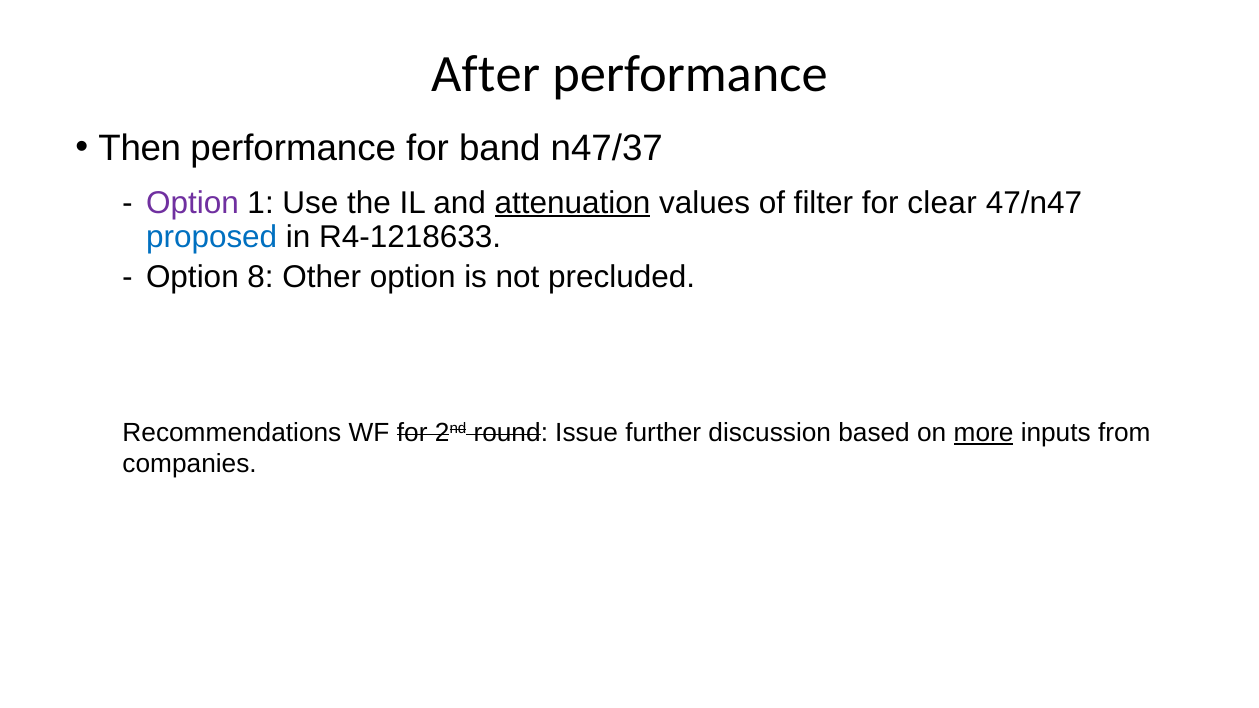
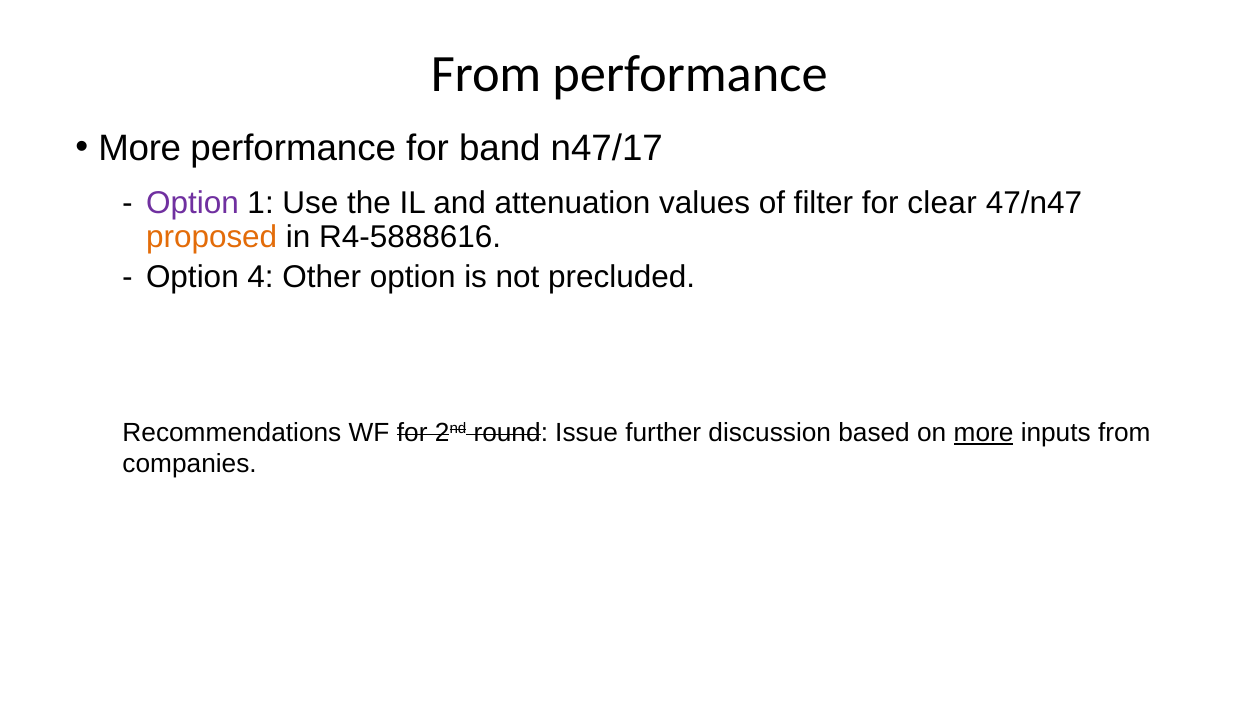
After: After -> From (486, 74)
Then: Then -> More (140, 148)
n47/37: n47/37 -> n47/17 (607, 148)
attenuation underline: present -> none (573, 203)
proposed colour: blue -> orange (212, 237)
R4-1218633: R4-1218633 -> R4-5888616 (410, 237)
8: 8 -> 4 (261, 277)
